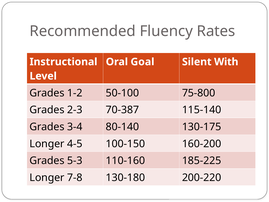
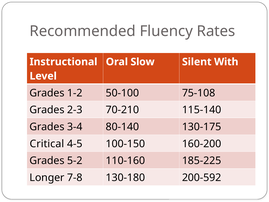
Goal: Goal -> Slow (143, 62)
75-800: 75-800 -> 75-108 (199, 93)
70-387: 70-387 -> 70-210 (122, 110)
Longer: Longer -> Critical (47, 144)
5-3: 5-3 -> 5-2 (75, 161)
200-220: 200-220 -> 200-592 (202, 177)
